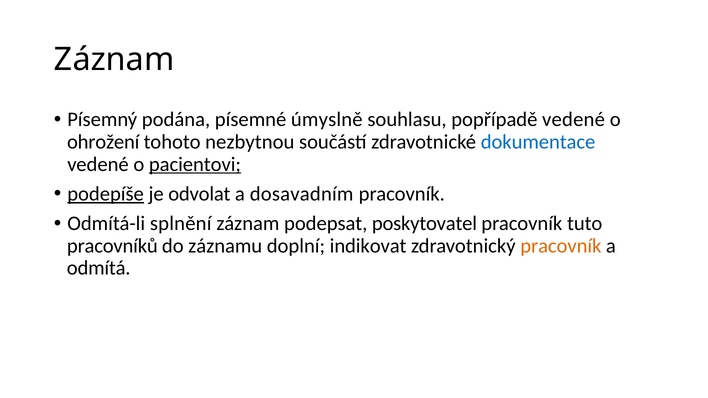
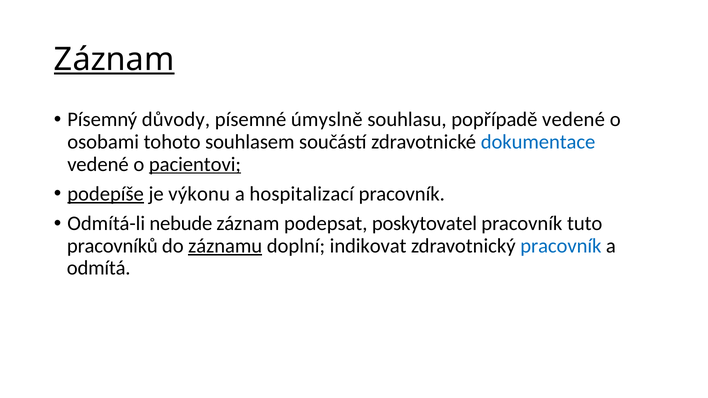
Záznam underline: none -> present (114, 59)
podána: podána -> důvody (176, 120)
ohrožení: ohrožení -> osobami (103, 142)
nezbytnou: nezbytnou -> souhlasem (250, 142)
odvolat: odvolat -> výkonu (199, 194)
dosavadním: dosavadním -> hospitalizací (302, 194)
splnění: splnění -> nebude (181, 224)
záznamu underline: none -> present (225, 246)
pracovník colour: orange -> blue (561, 246)
